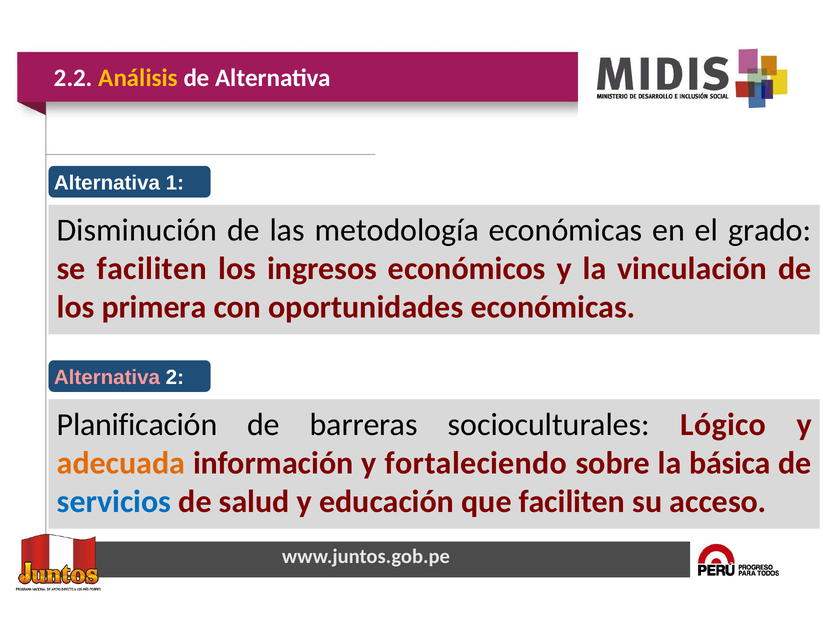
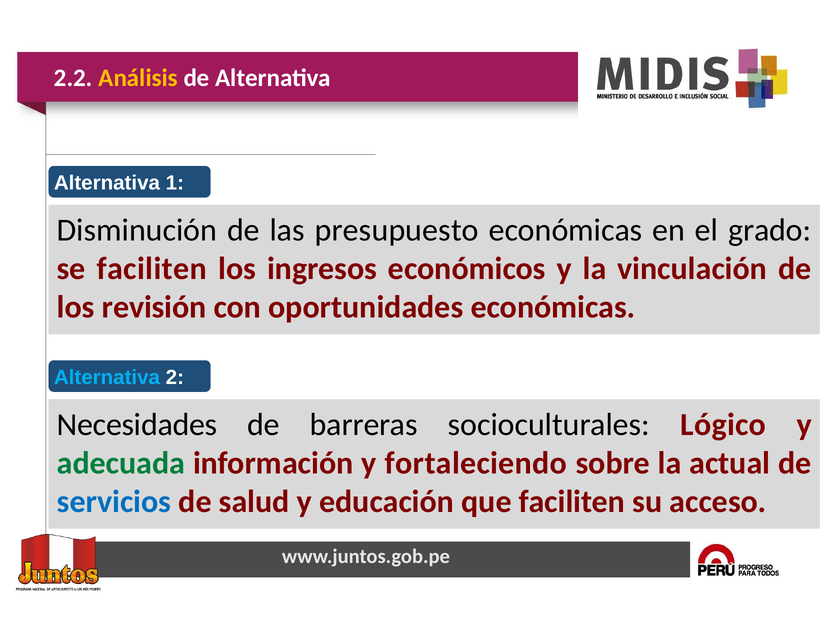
metodología: metodología -> presupuesto (397, 230)
primera: primera -> revisión (154, 307)
Alternativa colour: pink -> light blue (107, 378)
Planificación: Planificación -> Necesidades (137, 425)
adecuada colour: orange -> green (121, 463)
básica: básica -> actual (730, 463)
